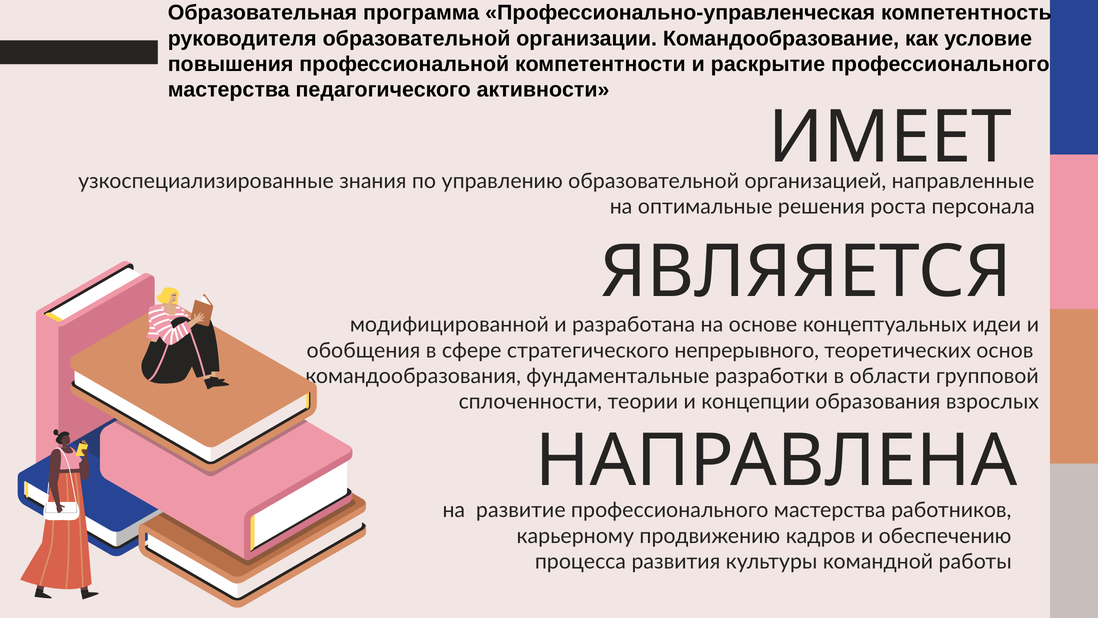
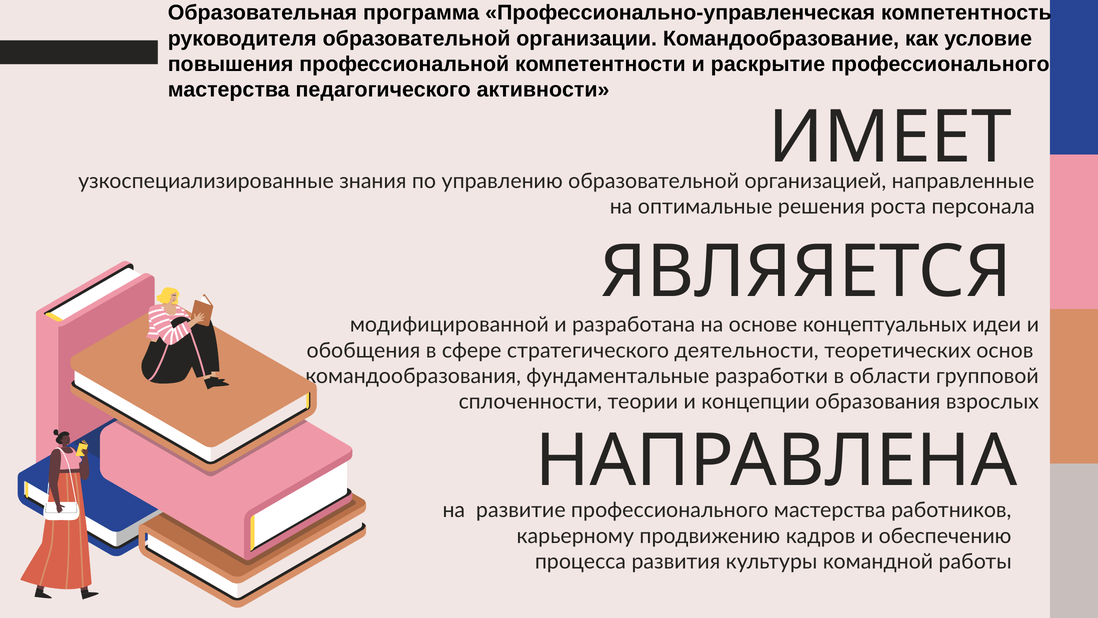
непрерывного: непрерывного -> деятельности (747, 350)
